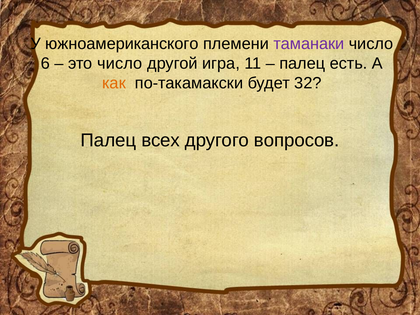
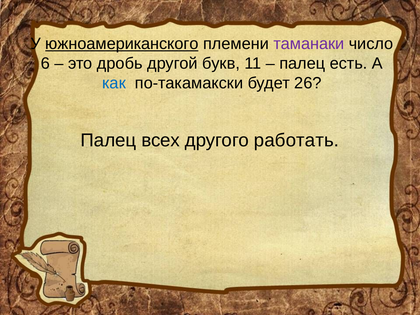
южноамериканского underline: none -> present (122, 44)
это число: число -> дробь (120, 63)
игра: игра -> букв (221, 63)
как colour: orange -> blue (114, 83)
32: 32 -> 26 (308, 83)
вопросов: вопросов -> работать (297, 140)
